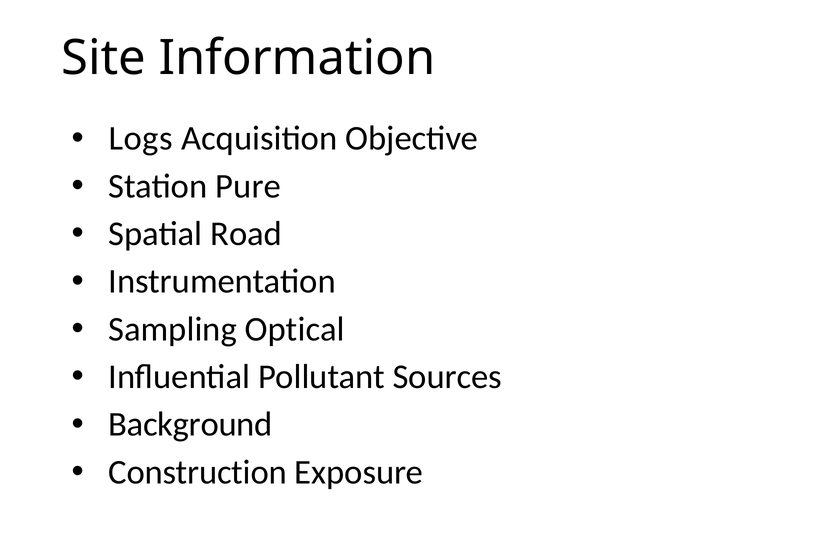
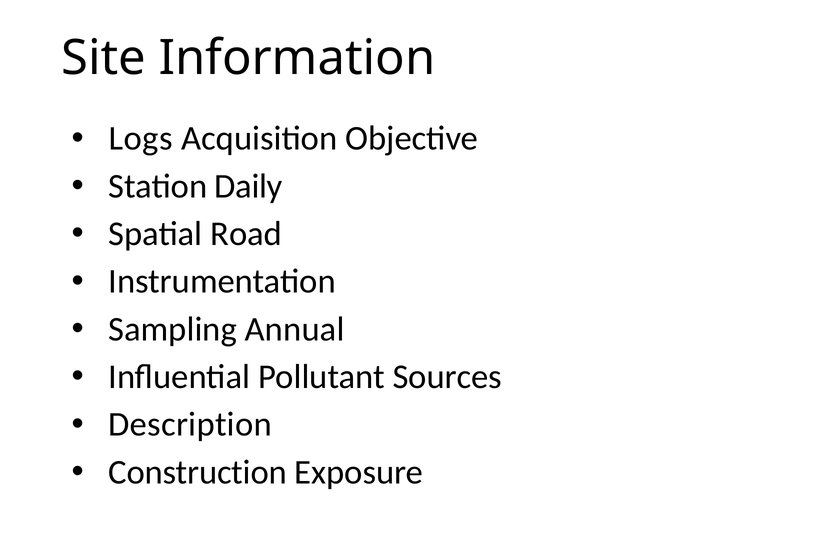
Pure: Pure -> Daily (248, 186)
Optical: Optical -> Annual (295, 329)
Background: Background -> Description (190, 424)
